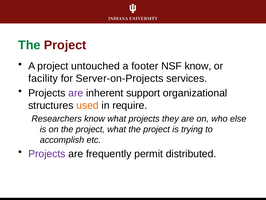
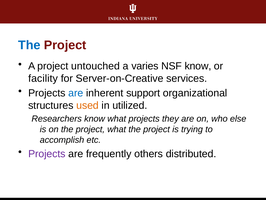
The colour: green -> blue (29, 45)
footer: footer -> varies (145, 66)
Server-on-Projects: Server-on-Projects -> Server-on-Creative (120, 78)
are colour: purple -> blue (76, 93)
require: require -> utilized (130, 105)
permit: permit -> others (149, 153)
